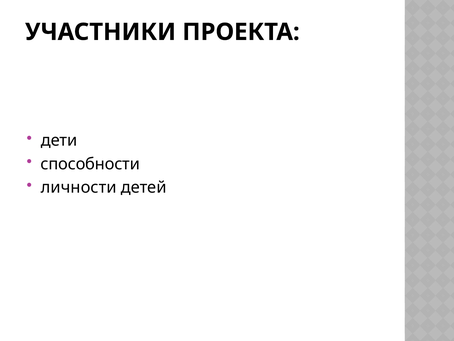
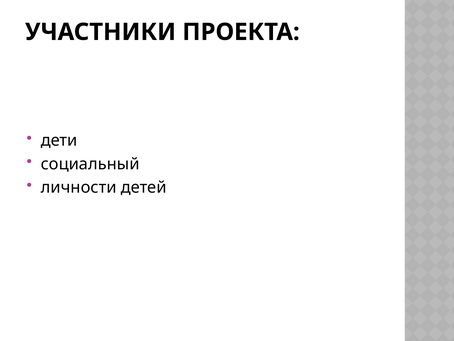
способности: способности -> социальный (90, 164)
